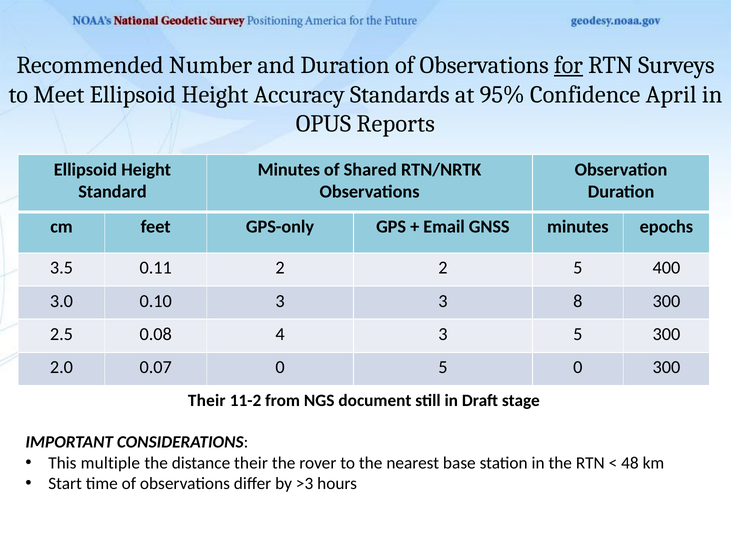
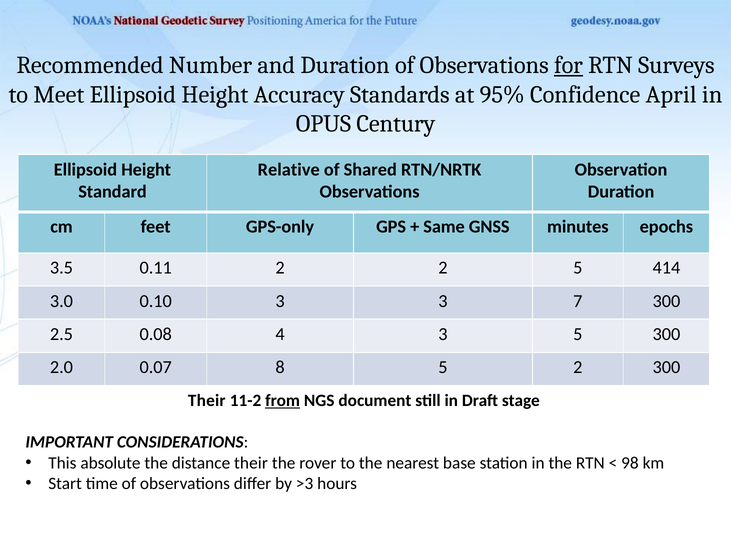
Reports: Reports -> Century (396, 124)
Minutes: Minutes -> Relative (289, 170)
Email: Email -> Same (444, 227)
400: 400 -> 414 (666, 268)
8: 8 -> 7 (578, 301)
0.07 0: 0 -> 8 (280, 368)
5 0: 0 -> 2 (578, 368)
from underline: none -> present (283, 401)
multiple: multiple -> absolute (110, 463)
48: 48 -> 98 (630, 463)
